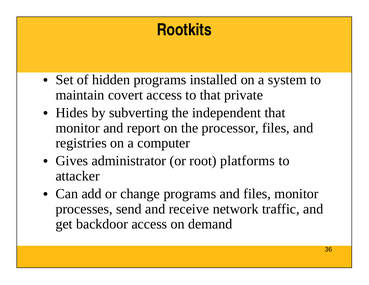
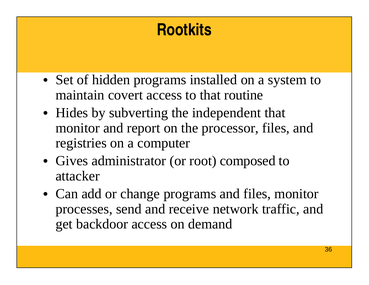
private: private -> routine (244, 95)
platforms: platforms -> composed (248, 161)
